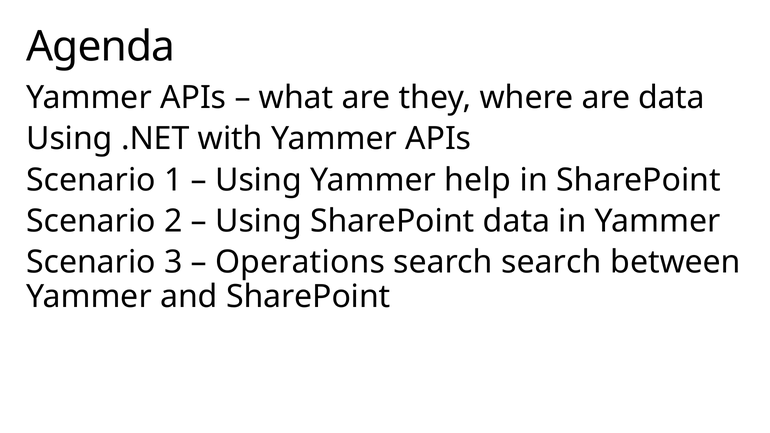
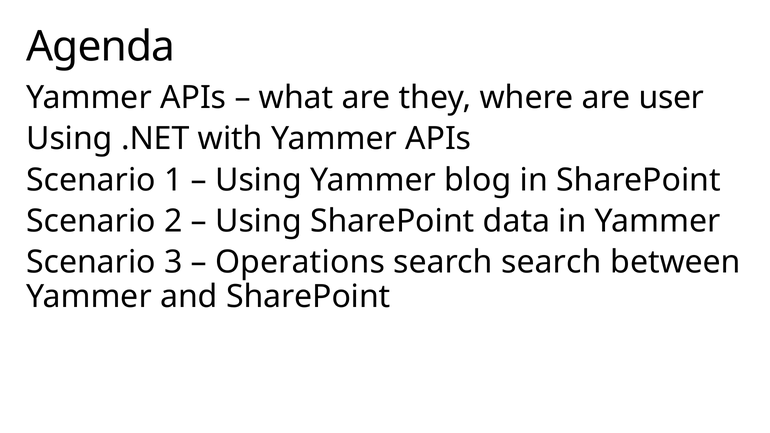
are data: data -> user (671, 98)
help: help -> blog (478, 180)
